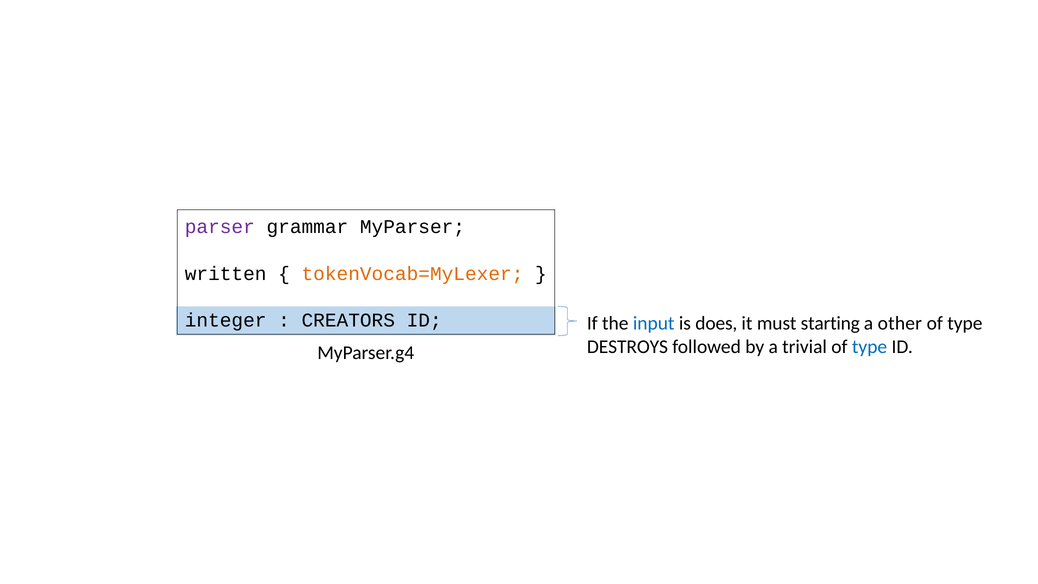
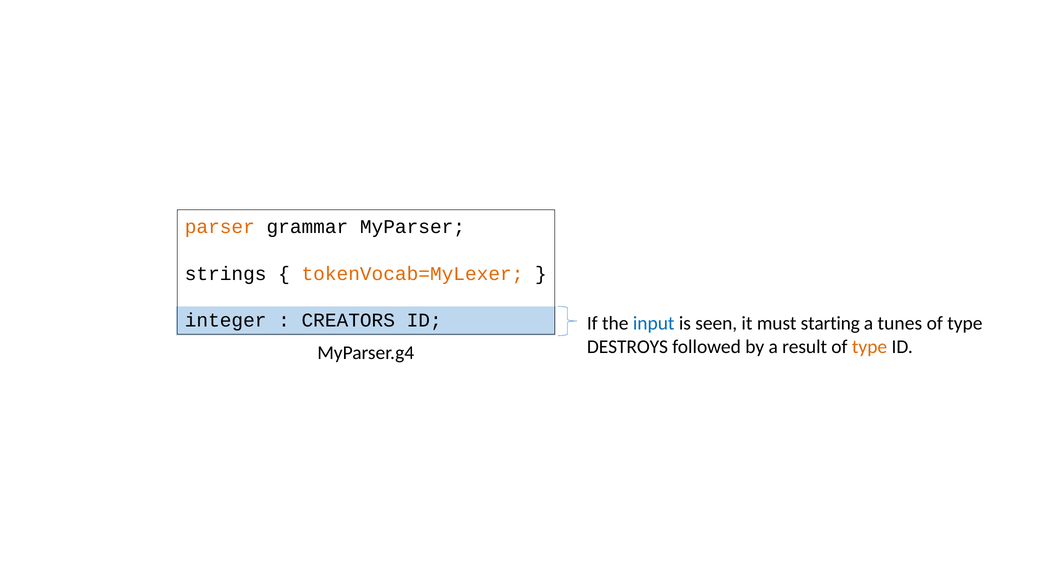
parser colour: purple -> orange (220, 227)
written: written -> strings (226, 274)
does: does -> seen (716, 323)
other: other -> tunes (900, 323)
trivial: trivial -> result (805, 347)
type colour: blue -> orange (870, 347)
